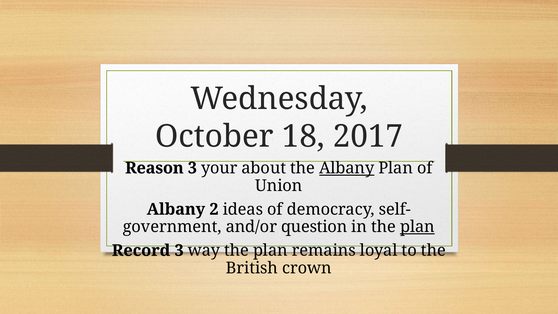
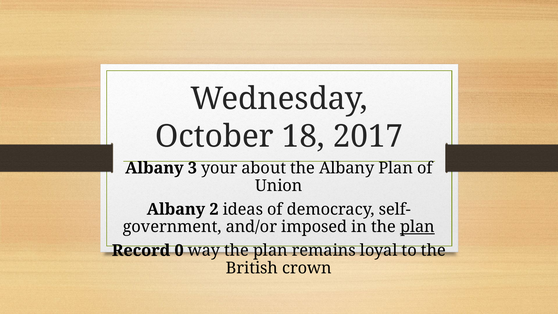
Reason: Reason -> Albany (154, 168)
Albany underline: present -> none (347, 168)
question: question -> imposed (314, 227)
Record 3: 3 -> 0 (179, 250)
